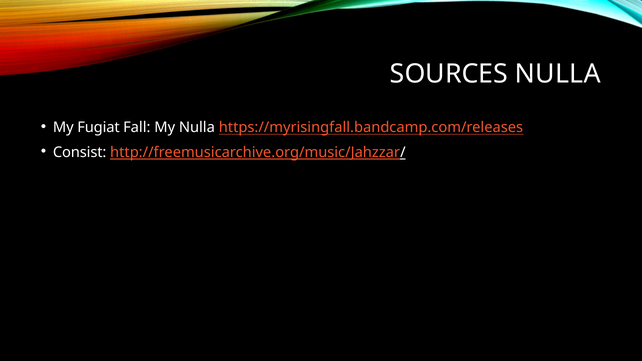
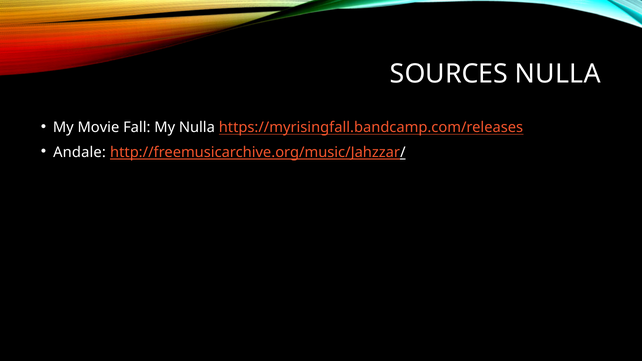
Fugiat: Fugiat -> Movie (98, 128)
Consist: Consist -> Andale (80, 152)
